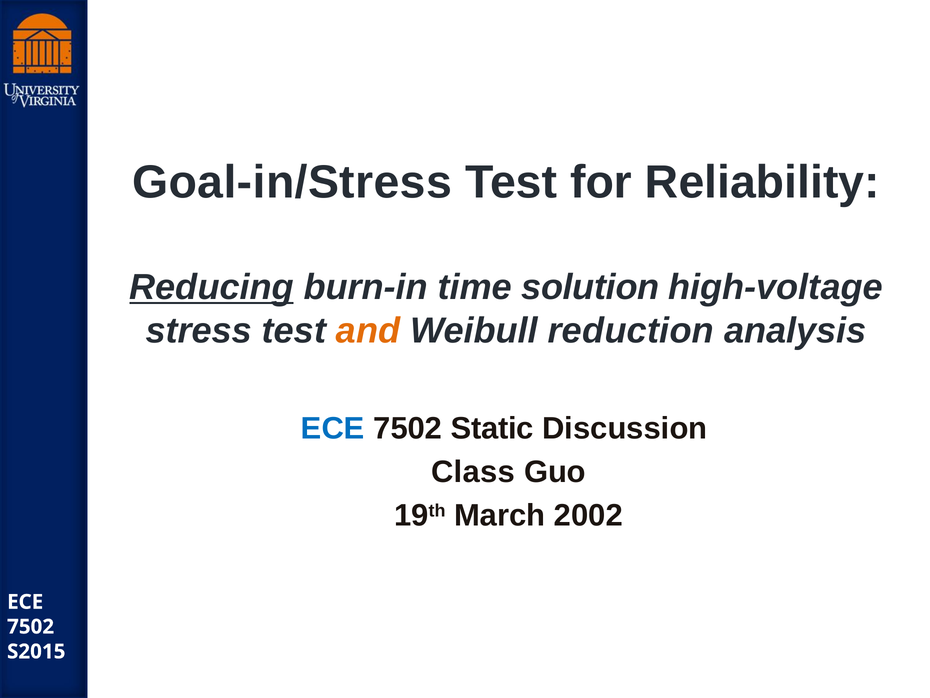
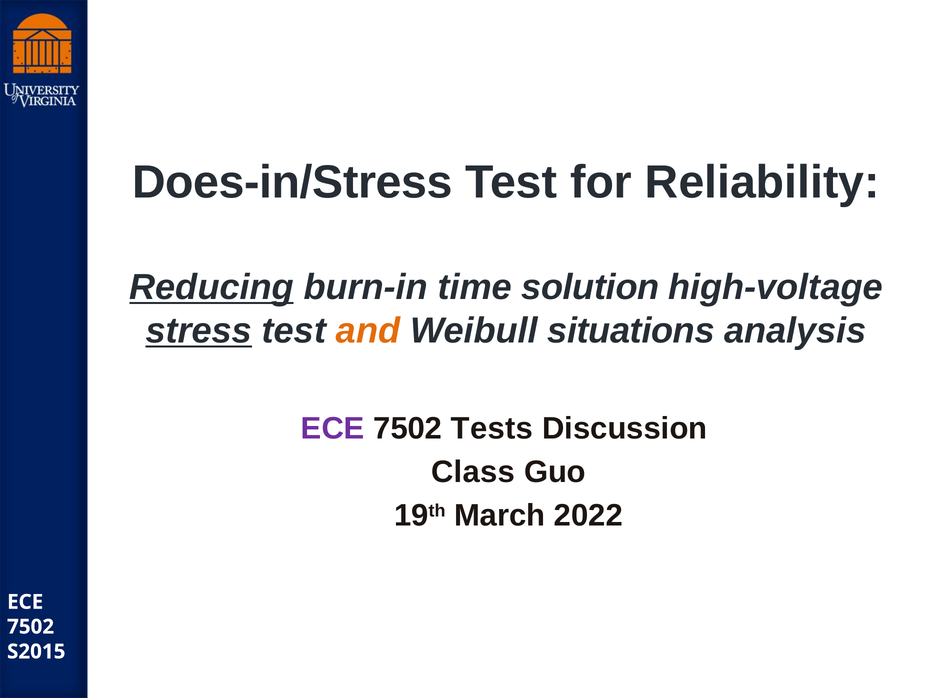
Goal-in/Stress: Goal-in/Stress -> Does-in/Stress (292, 182)
stress underline: none -> present (199, 331)
reduction: reduction -> situations (631, 331)
ECE colour: blue -> purple (333, 428)
Static: Static -> Tests (492, 428)
2002: 2002 -> 2022 (588, 515)
